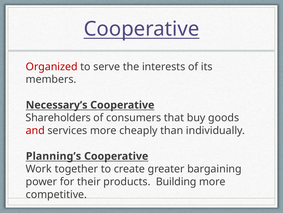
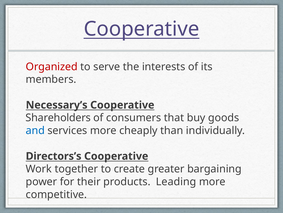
and colour: red -> blue (35, 130)
Planning’s: Planning’s -> Directors’s (54, 156)
Building: Building -> Leading (176, 181)
